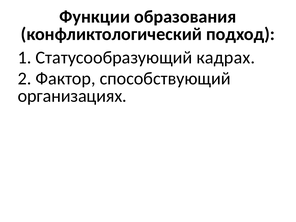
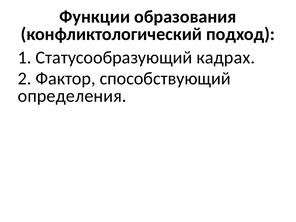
организациях: организациях -> определения (72, 96)
